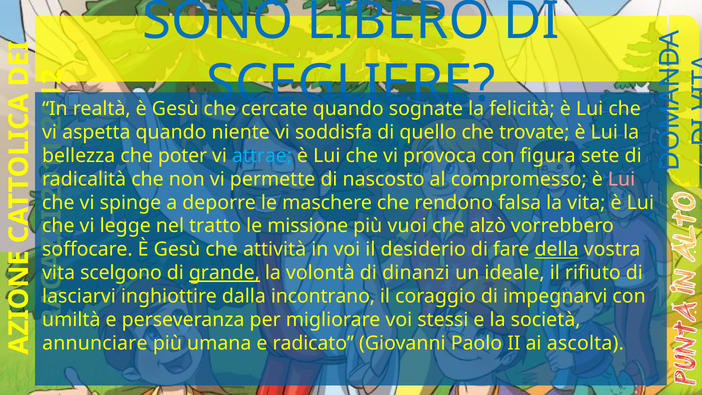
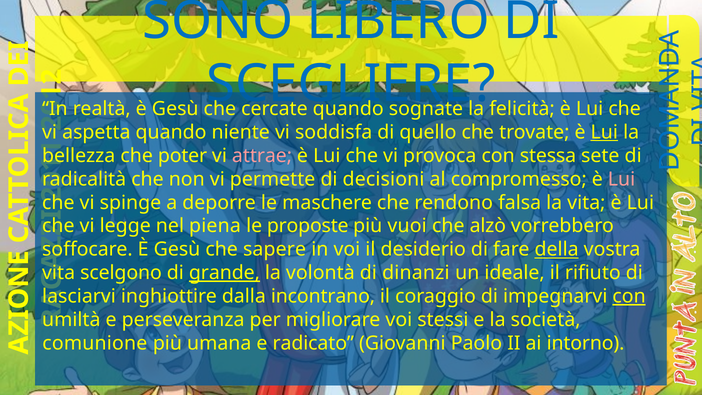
Lui underline: none -> present (604, 132)
attrae colour: light blue -> pink (262, 156)
figura: figura -> stessa (548, 156)
nascosto: nascosto -> decisioni (384, 179)
tratto: tratto -> piena (215, 226)
missione: missione -> proposte (308, 226)
attività: attività -> sapere (275, 249)
con underline: none -> present (629, 296)
annunciare: annunciare -> comunione (95, 343)
ascolta: ascolta -> intorno (586, 343)
